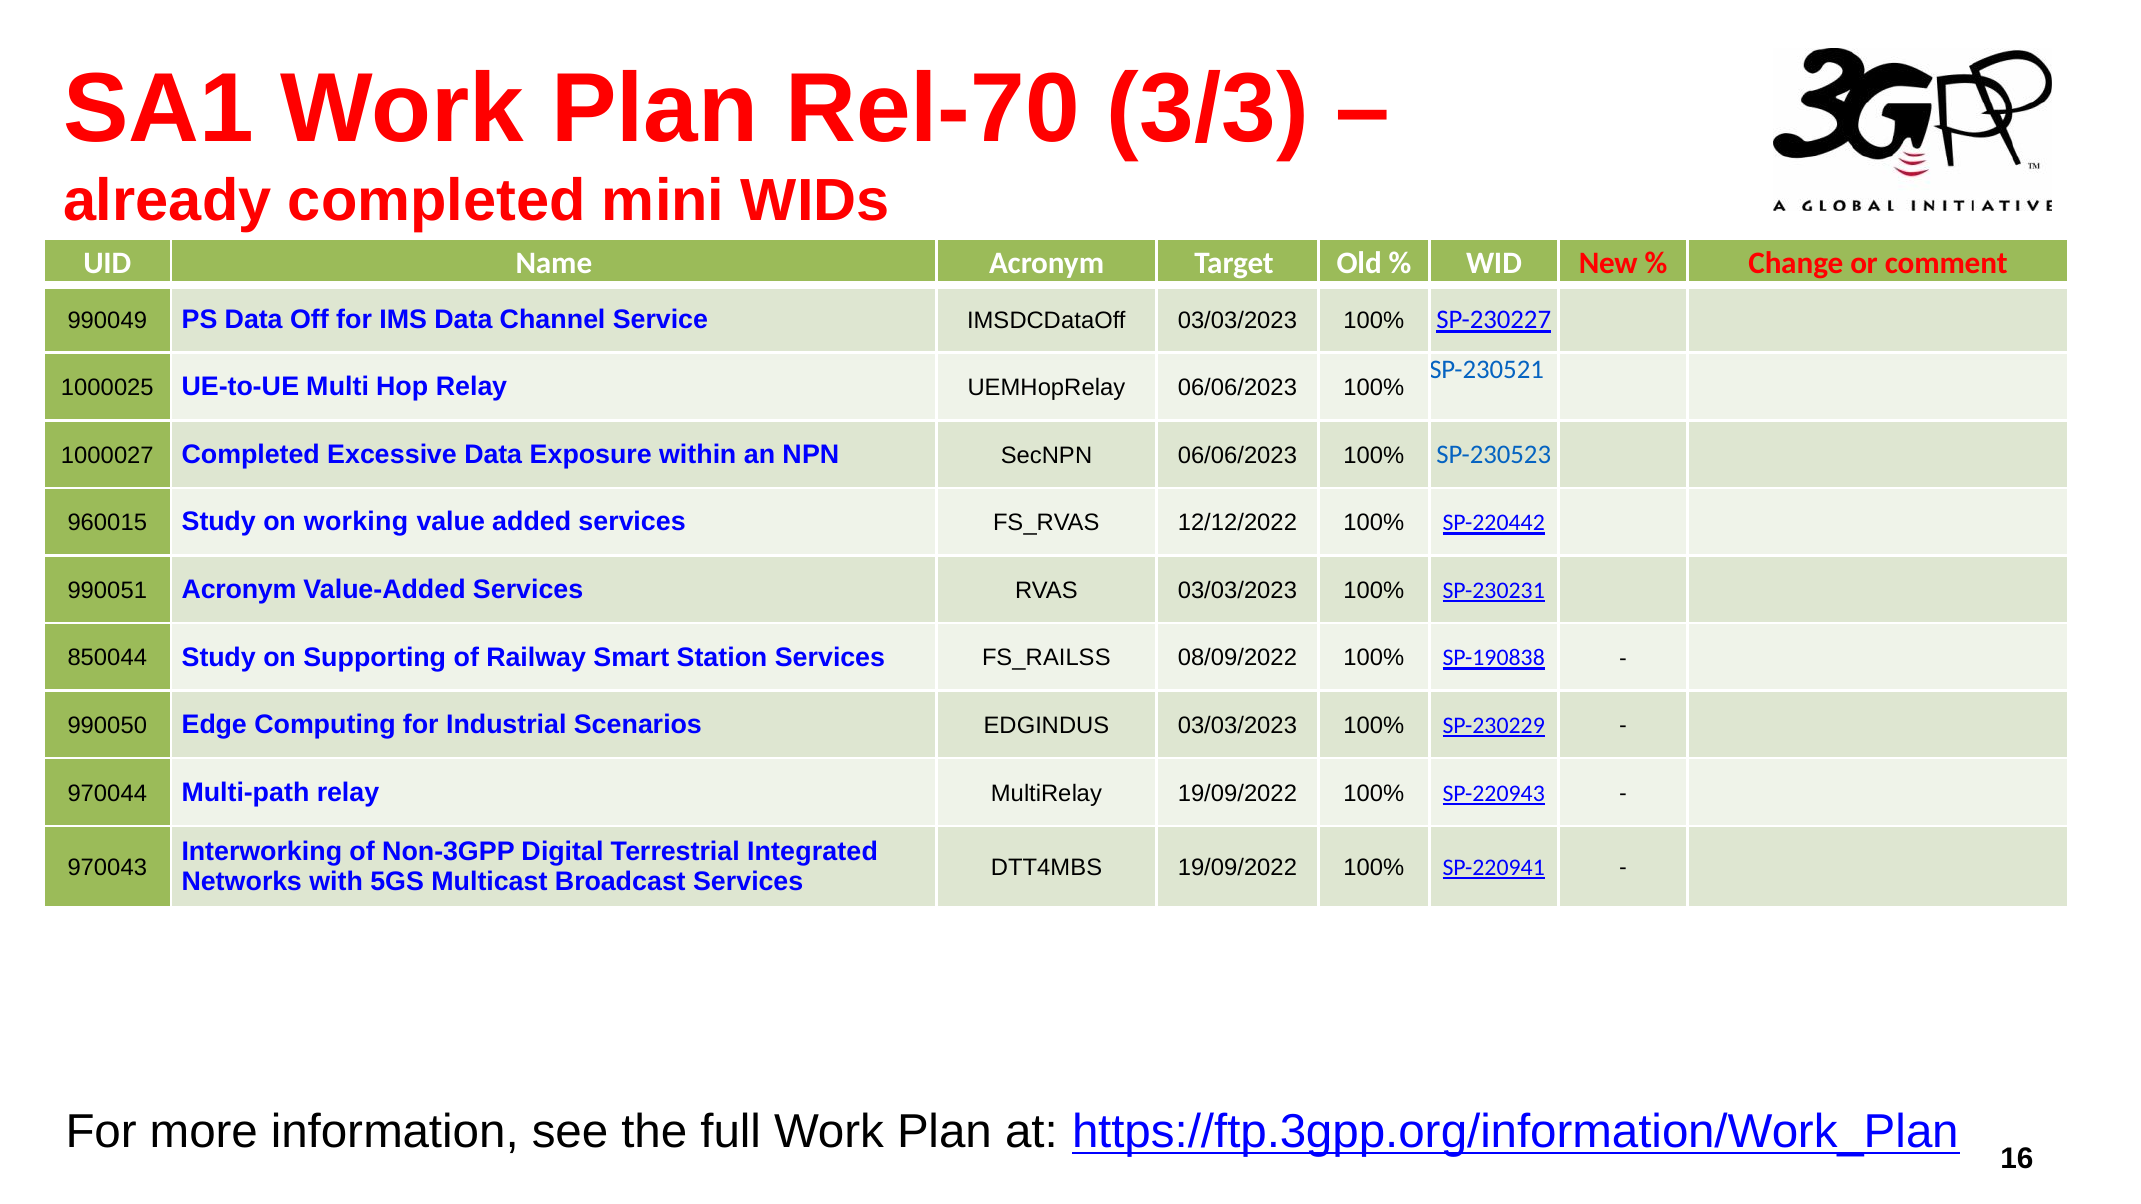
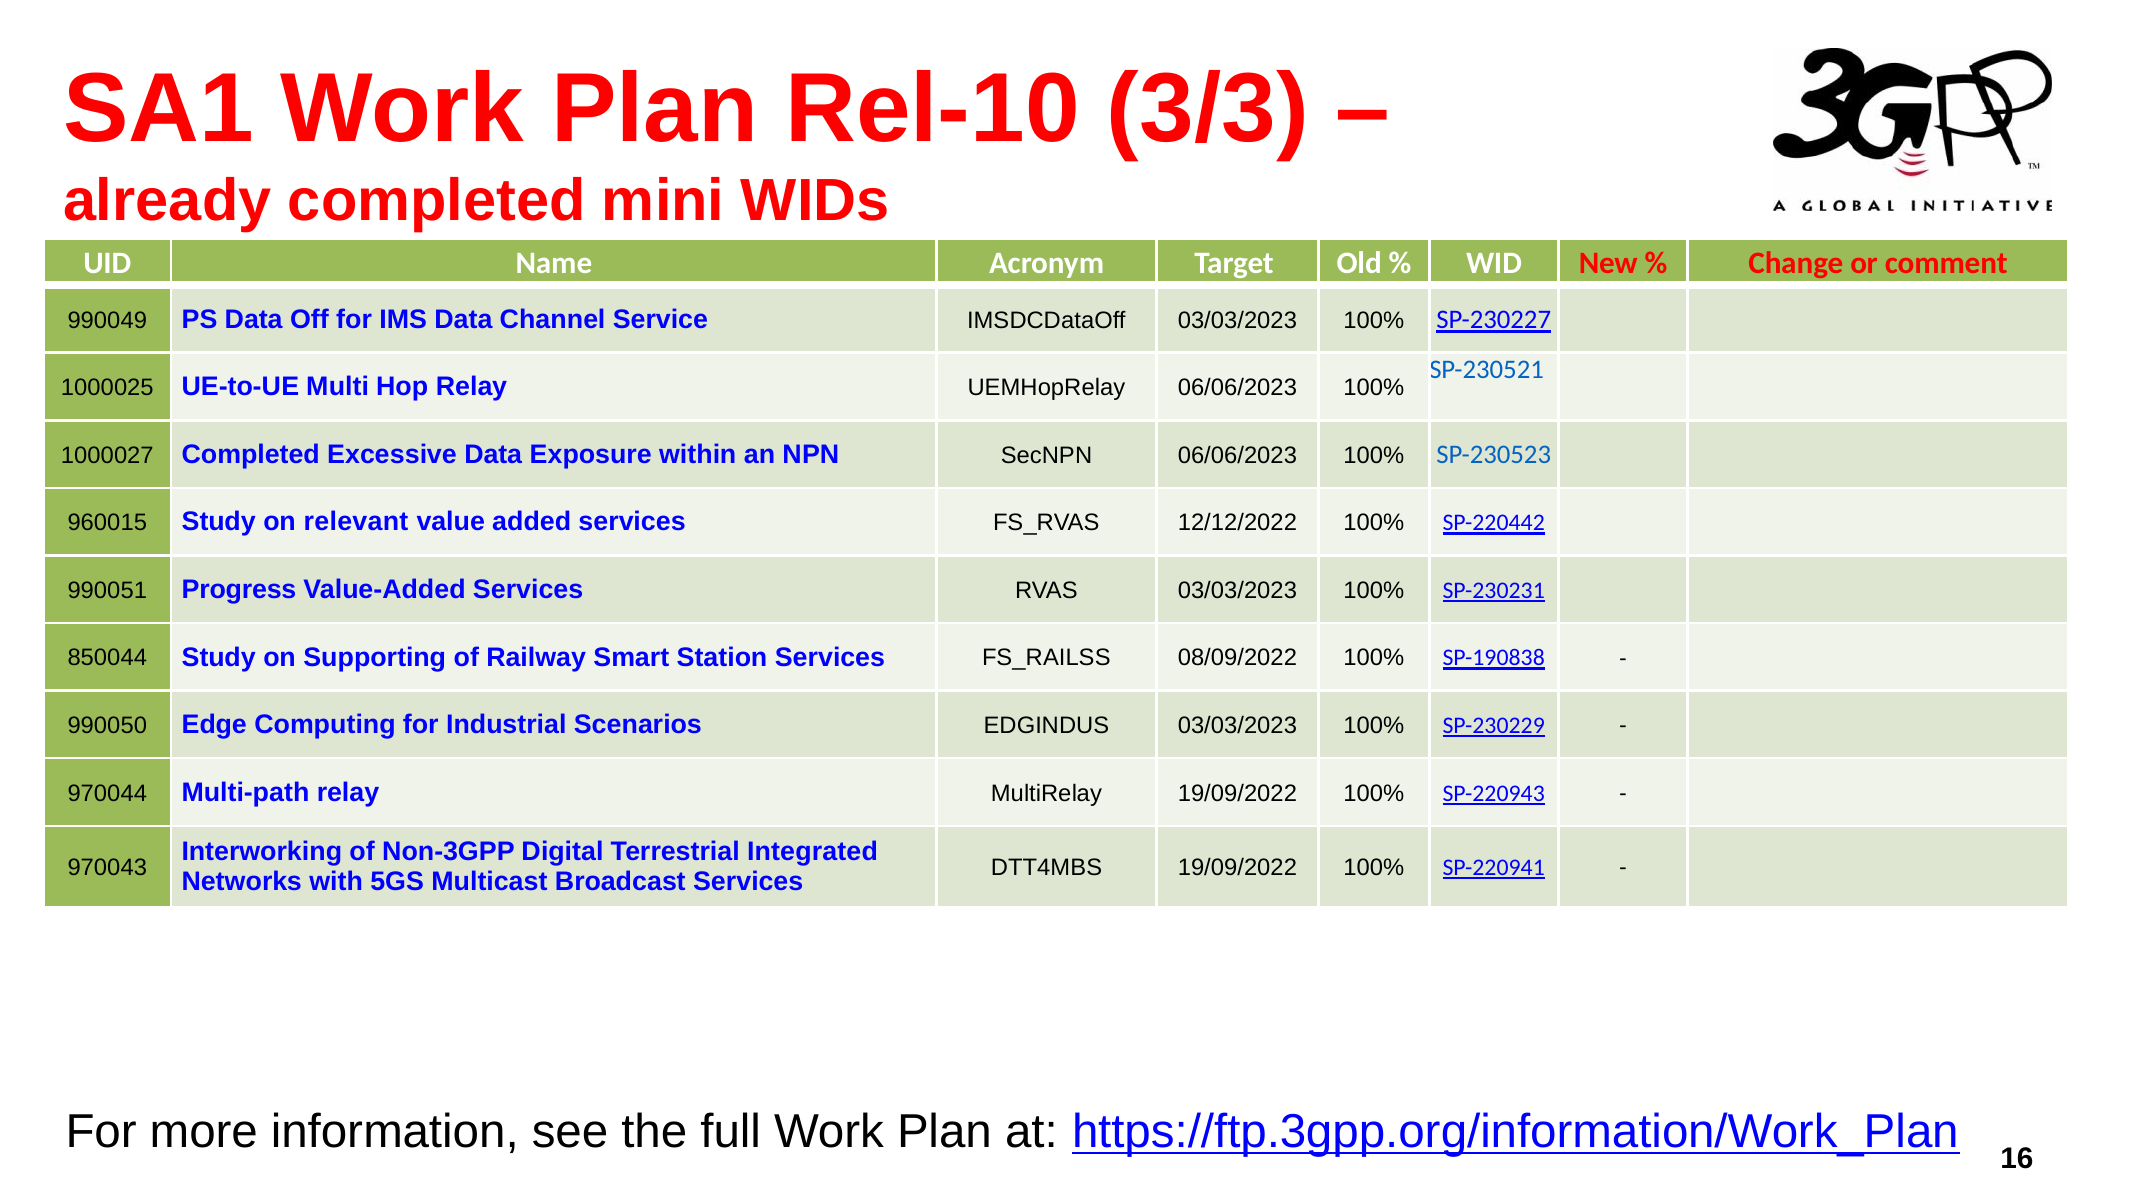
Rel-70: Rel-70 -> Rel-10 (933, 109)
working: working -> relevant (356, 522)
990051 Acronym: Acronym -> Progress (239, 590)
